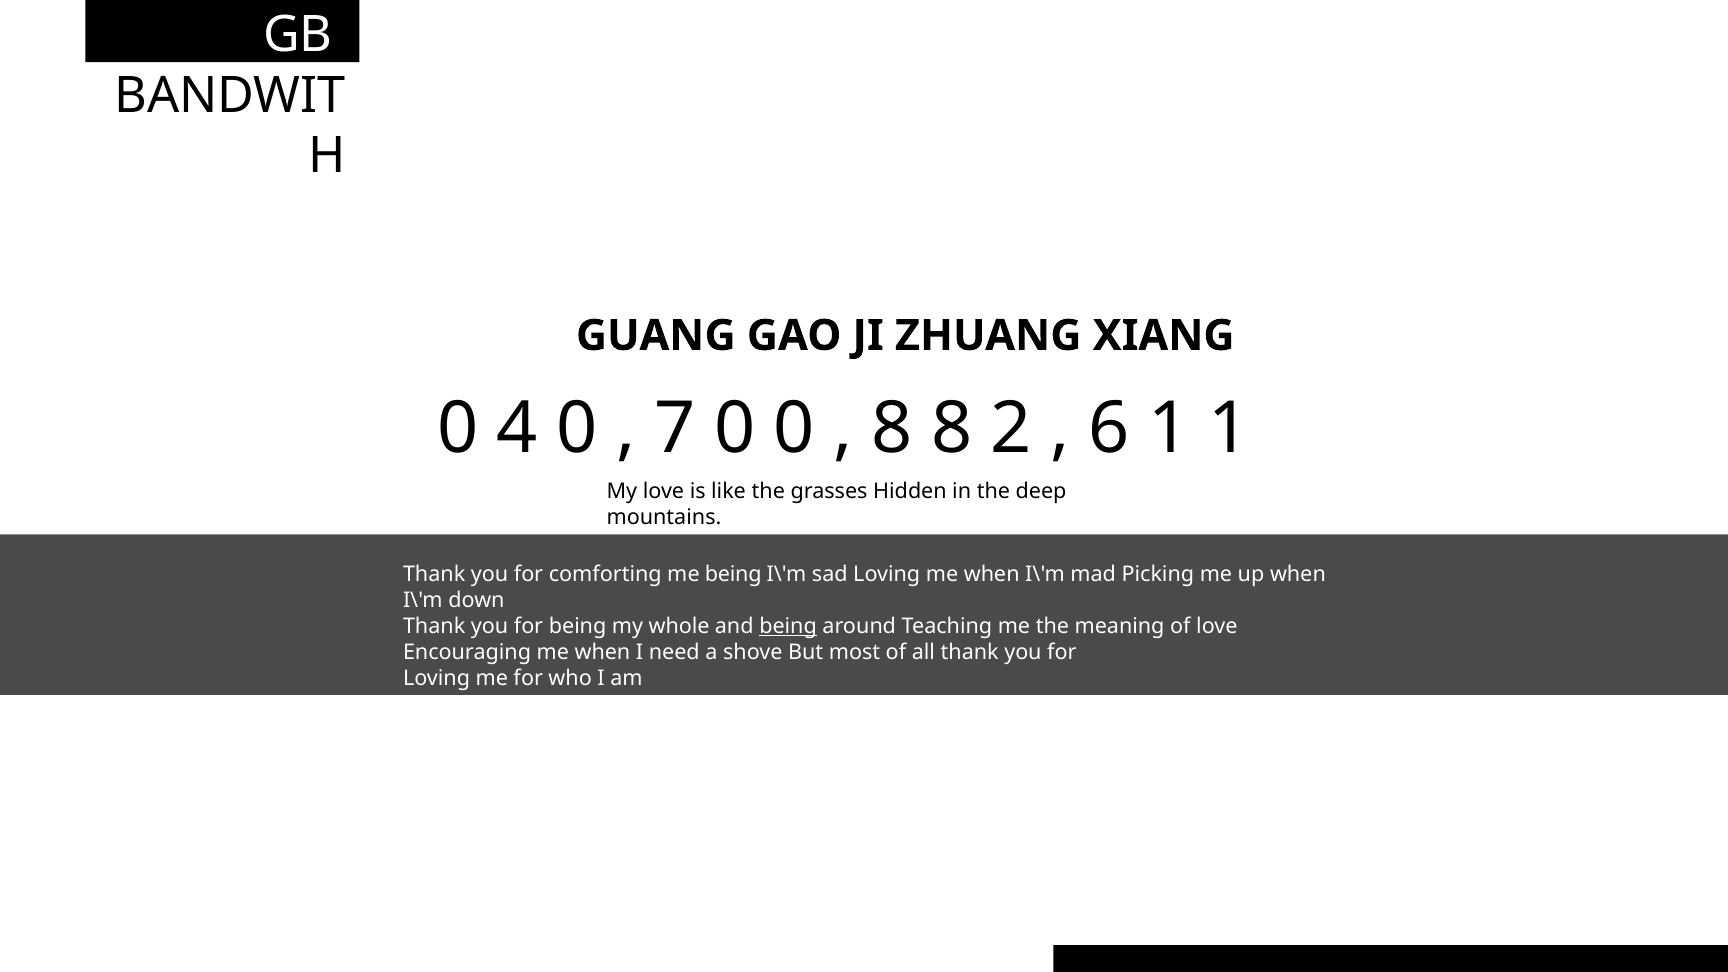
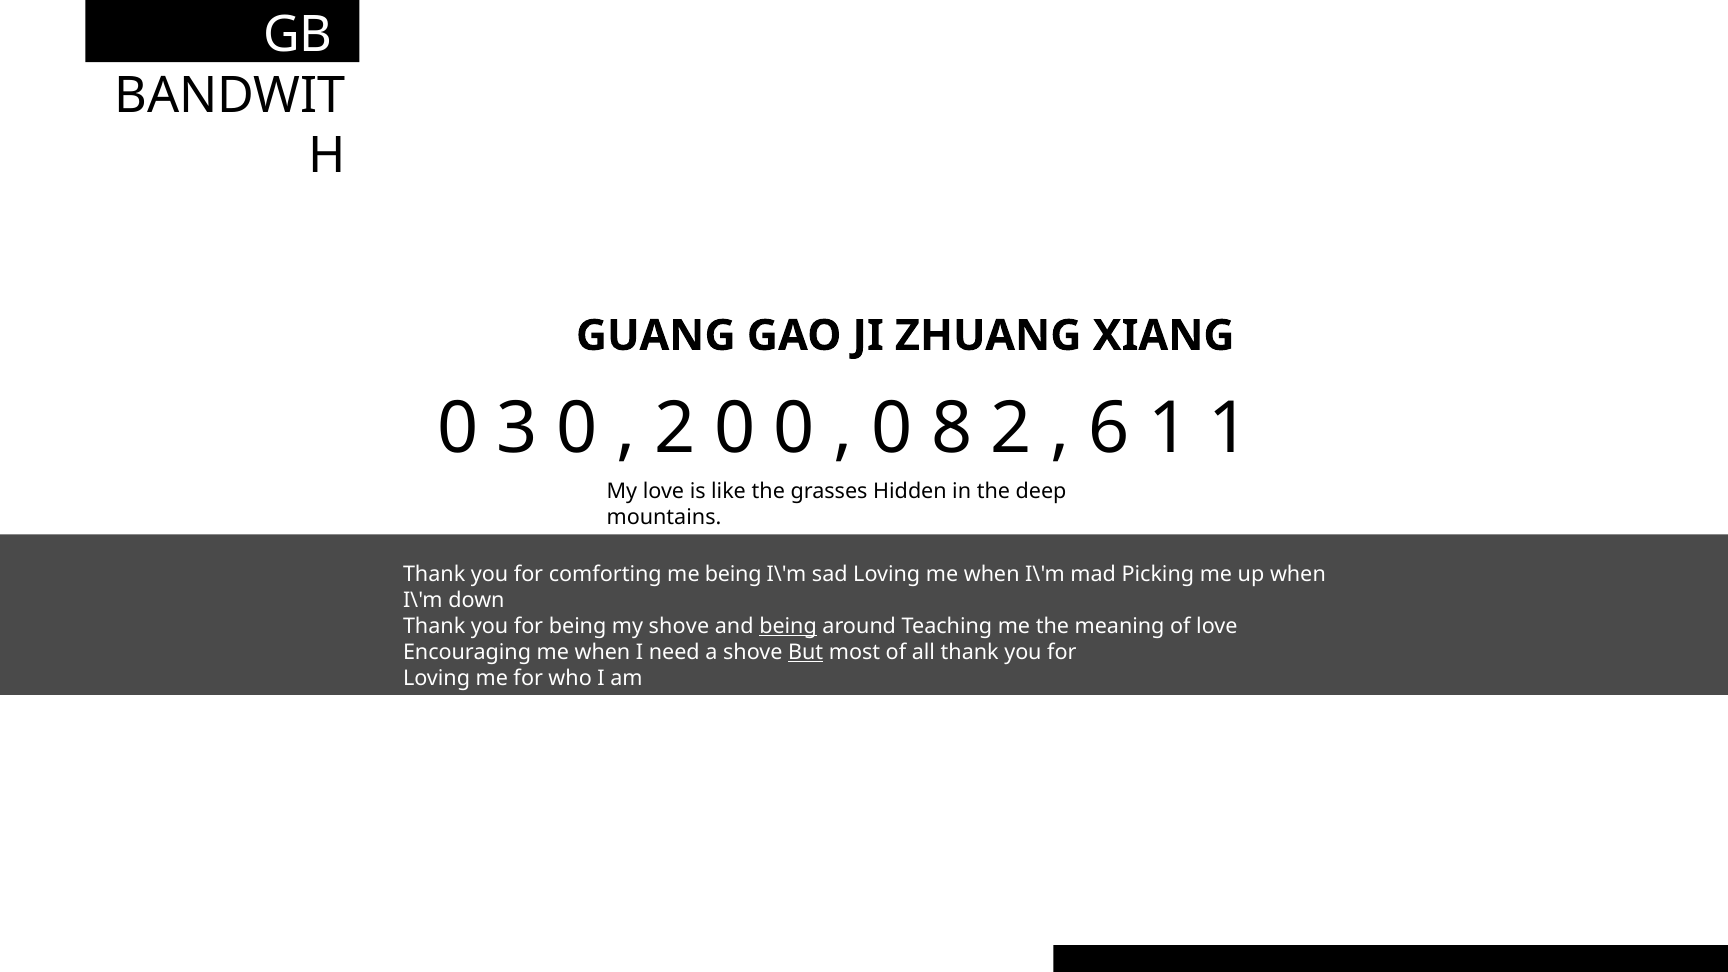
4: 4 -> 3 (517, 429)
7: 7 -> 2 (675, 429)
8: 8 -> 0 (892, 429)
my whole: whole -> shove (679, 626)
But underline: none -> present (806, 652)
